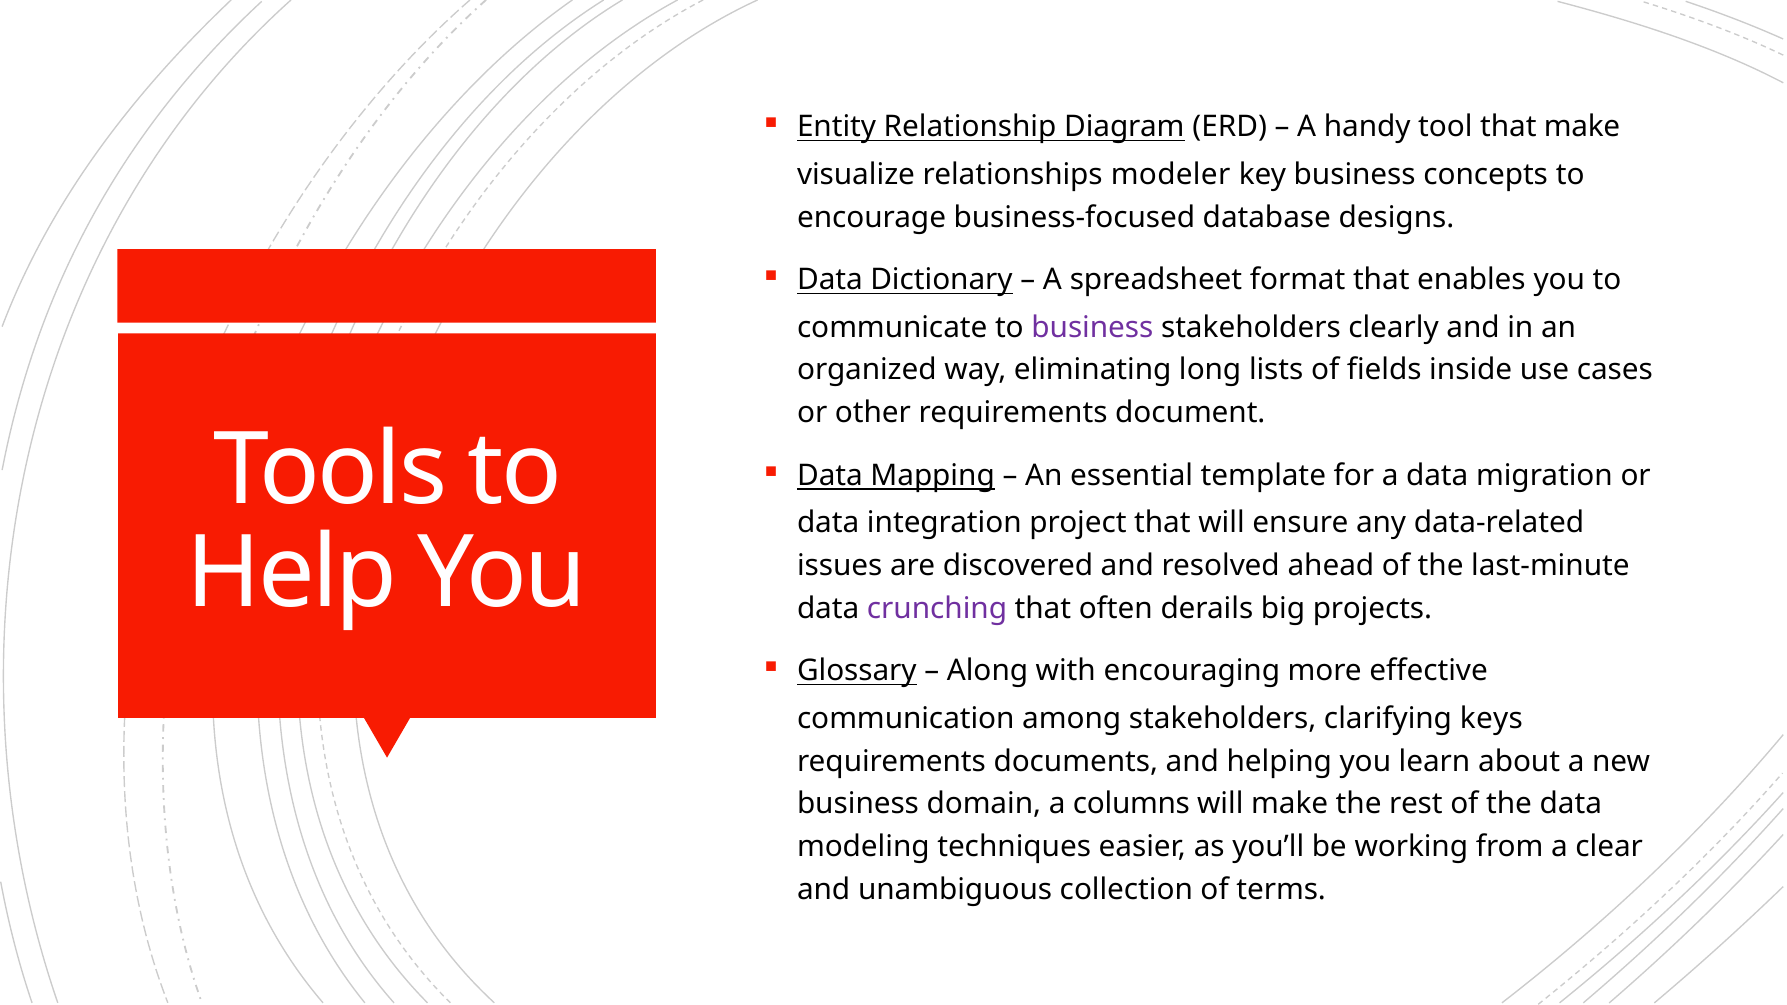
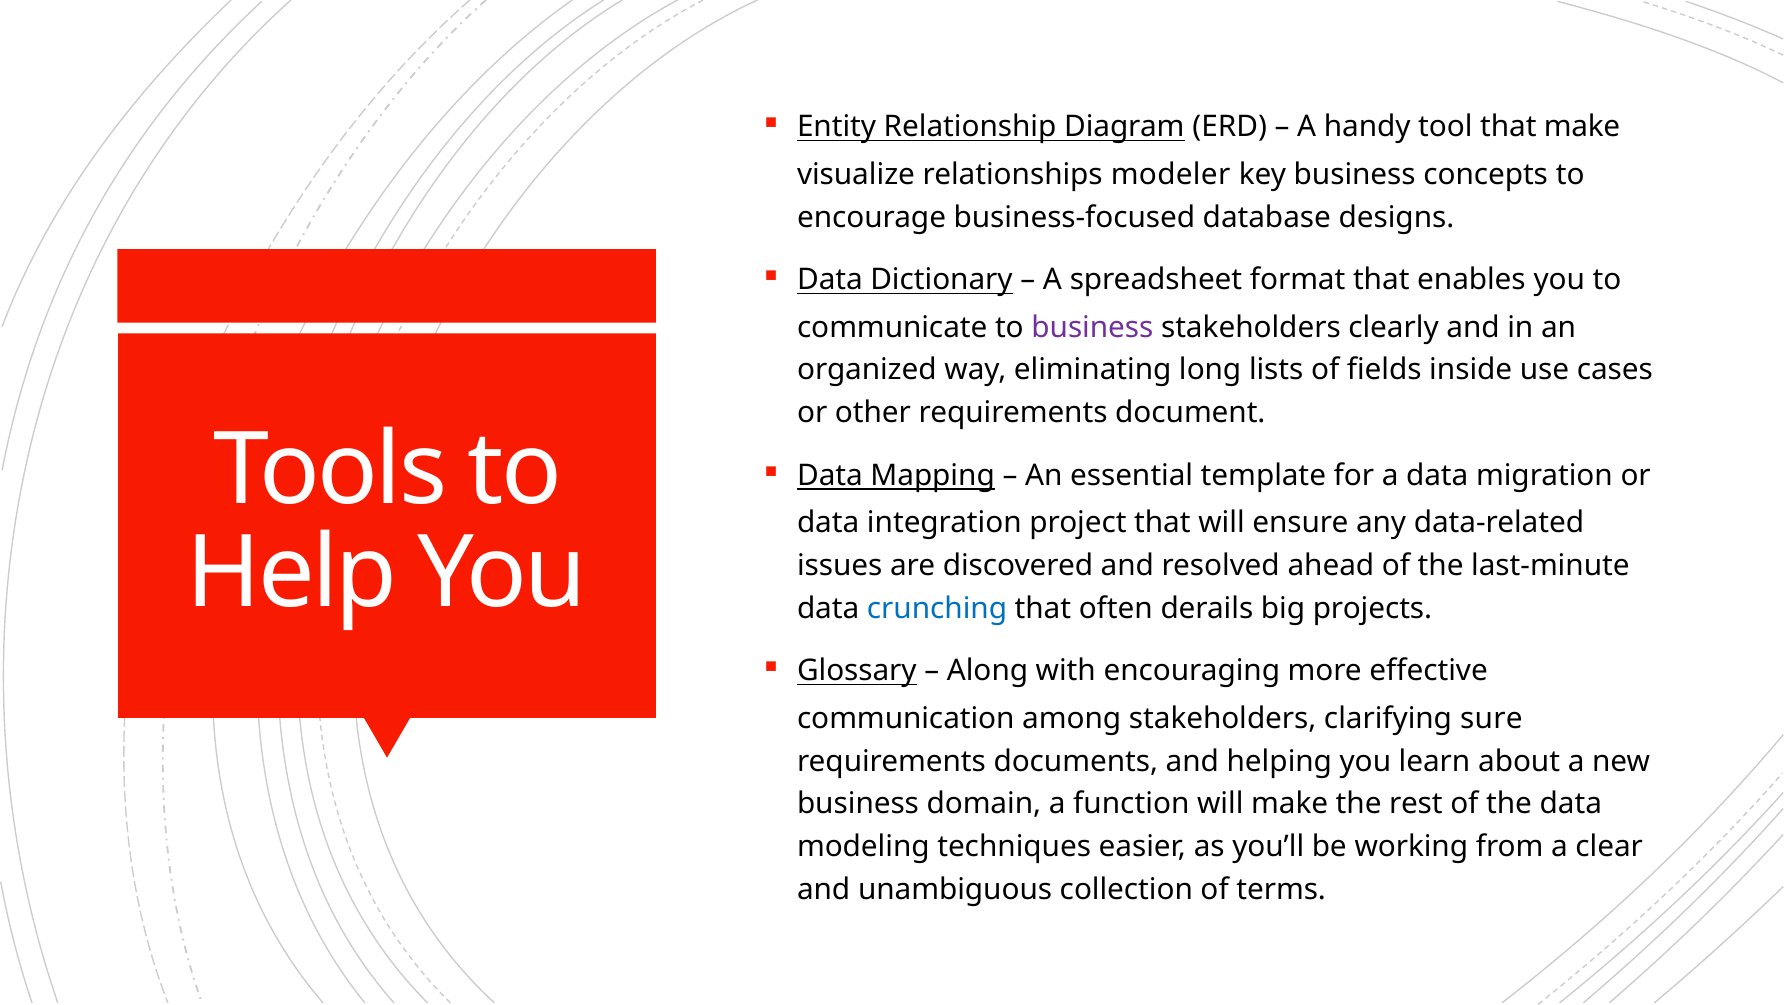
crunching colour: purple -> blue (937, 609)
keys: keys -> sure (1491, 719)
columns: columns -> function (1131, 804)
